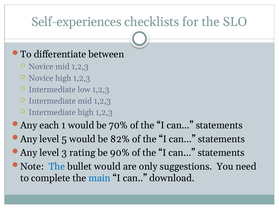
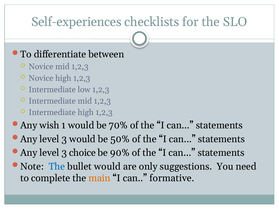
each: each -> wish (49, 126)
5: 5 -> 3 (64, 139)
82%: 82% -> 50% (120, 139)
rating: rating -> choice (82, 153)
main colour: blue -> orange (100, 178)
download: download -> formative (172, 178)
